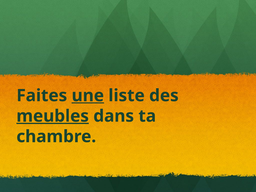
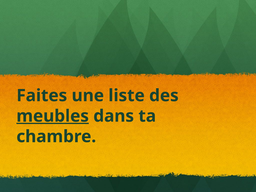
une underline: present -> none (88, 96)
